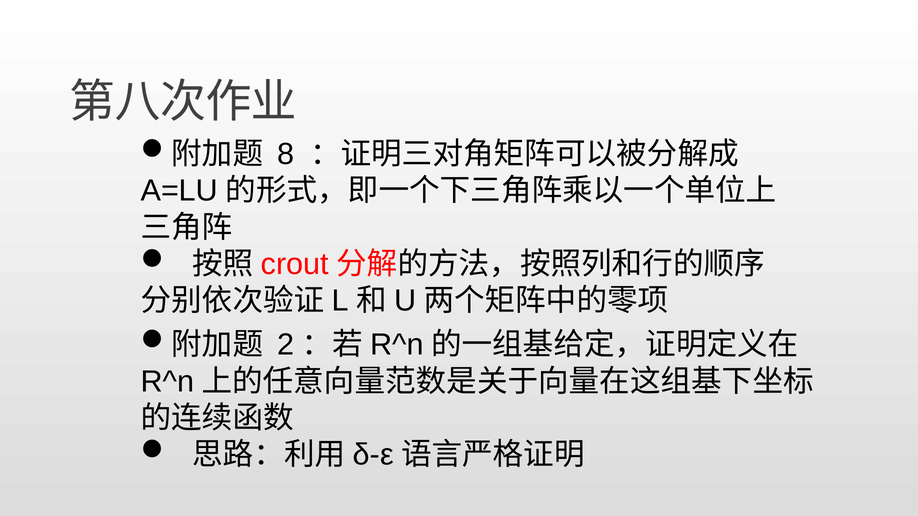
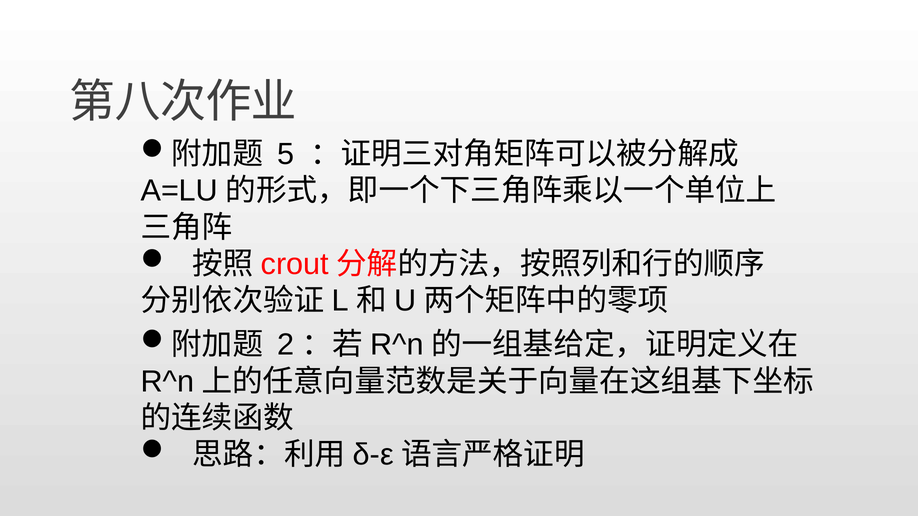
8: 8 -> 5 (286, 154)
